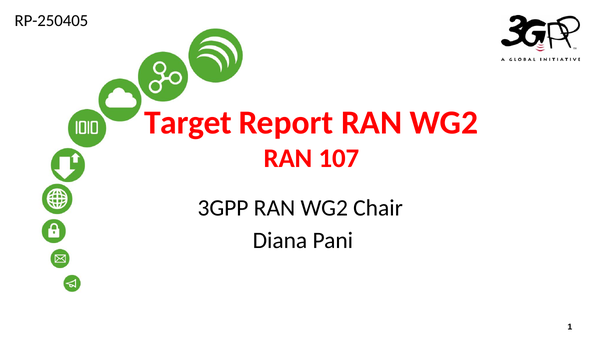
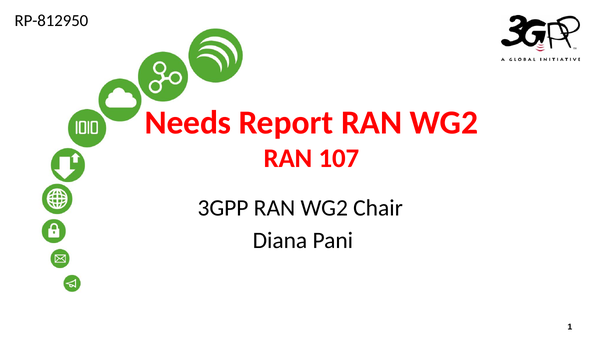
RP-250405: RP-250405 -> RP-812950 (51, 21)
Target: Target -> Needs (188, 123)
